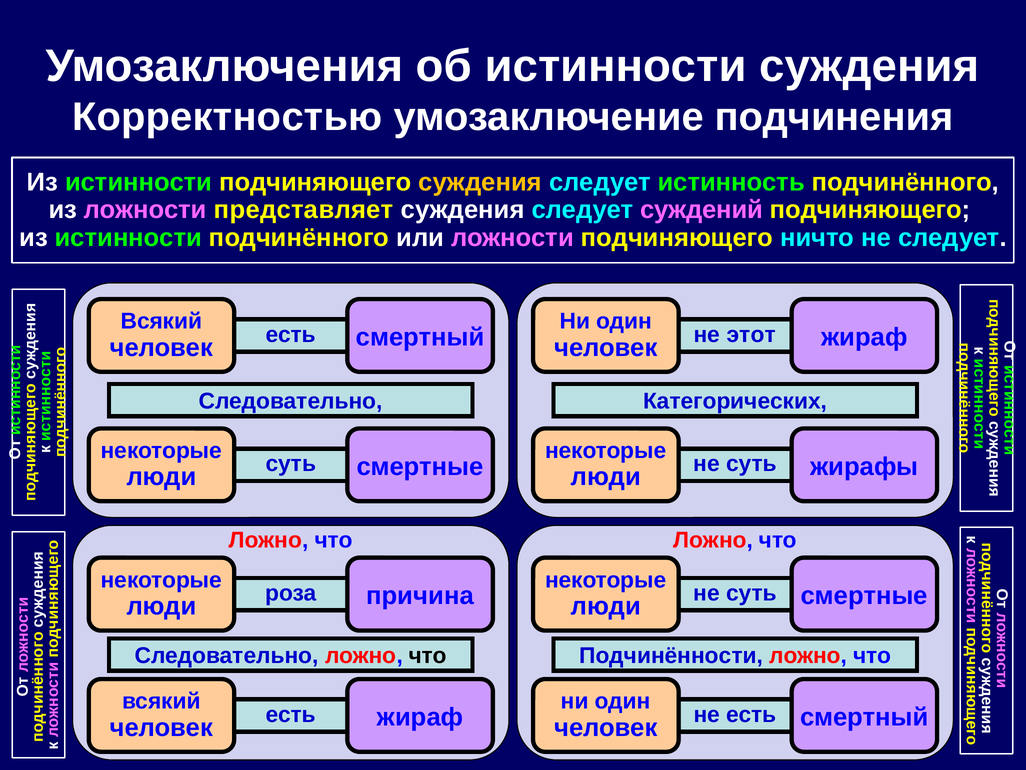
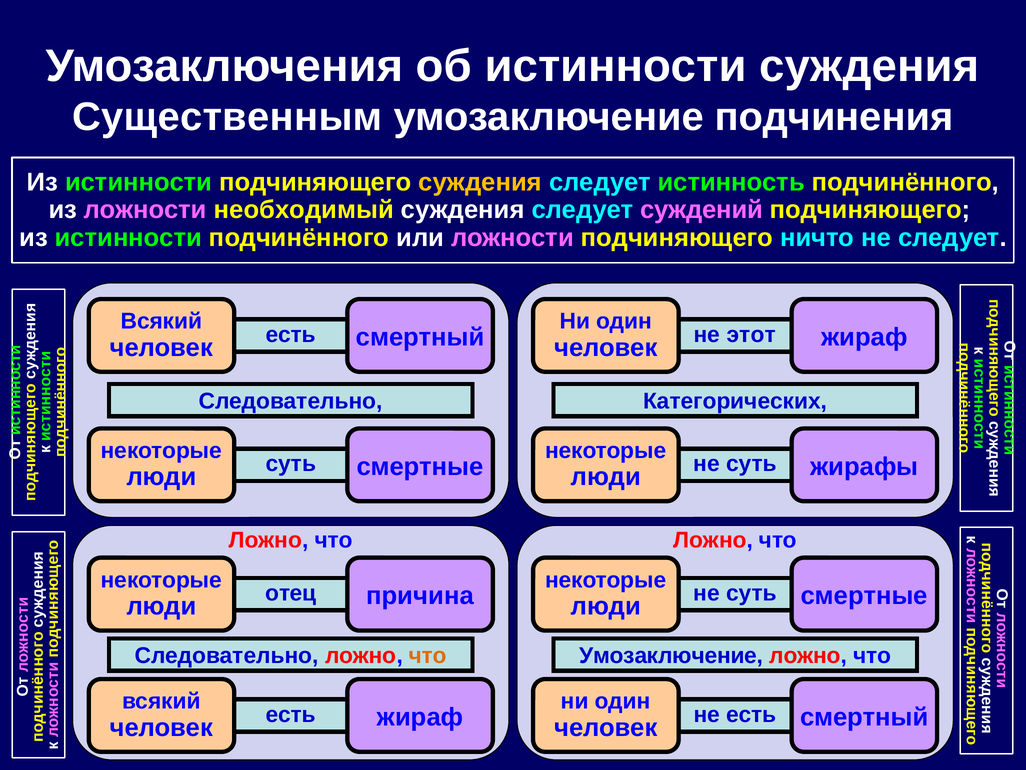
Корректностью: Корректностью -> Существенным (227, 117)
представляет: представляет -> необходимый (304, 210)
роза: роза -> отец (291, 593)
что colour: black -> orange (428, 655)
Подчинённости: Подчинённости -> Умозаключение (671, 655)
